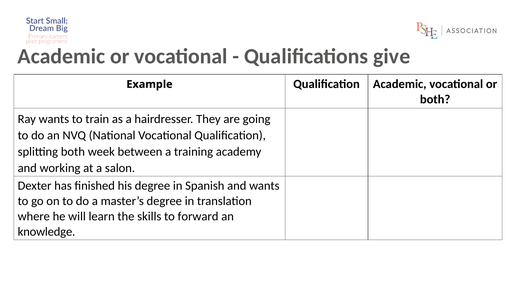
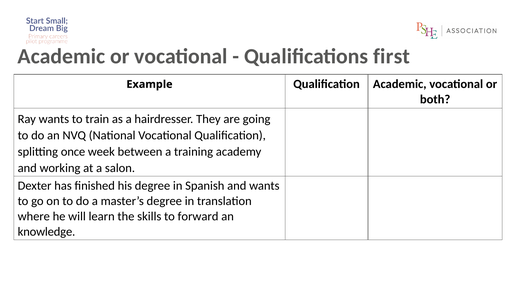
give: give -> first (392, 56)
splitting both: both -> once (73, 152)
